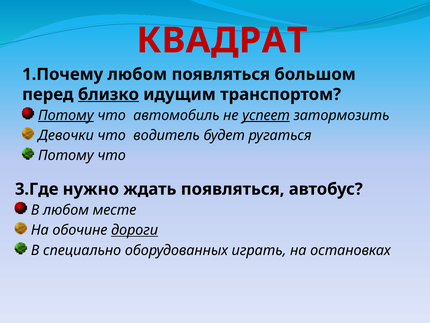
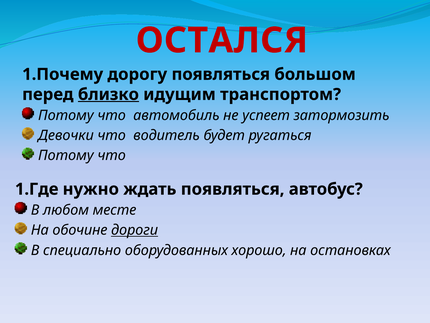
КВАДРАТ: КВАДРАТ -> ОСТАЛСЯ (222, 40)
1.Почему любом: любом -> дорогу (137, 74)
Потому underline: present -> none (66, 115)
успеет underline: present -> none (266, 115)
3.Где: 3.Где -> 1.Где (37, 189)
играть: играть -> хорошо (259, 250)
